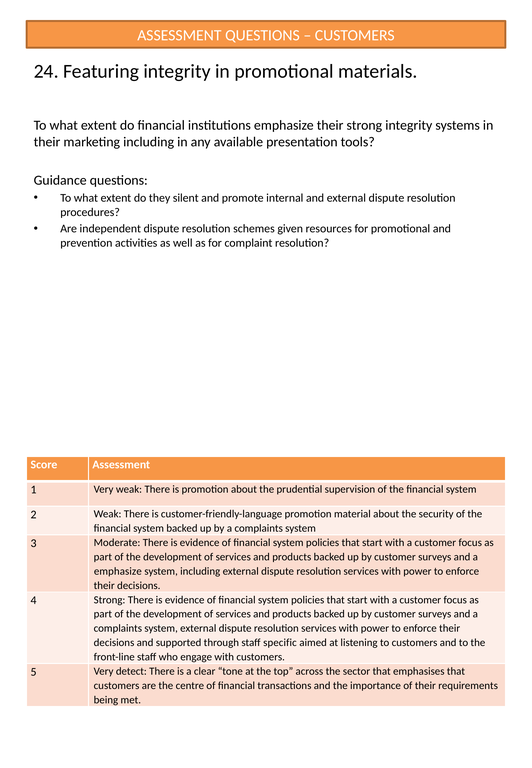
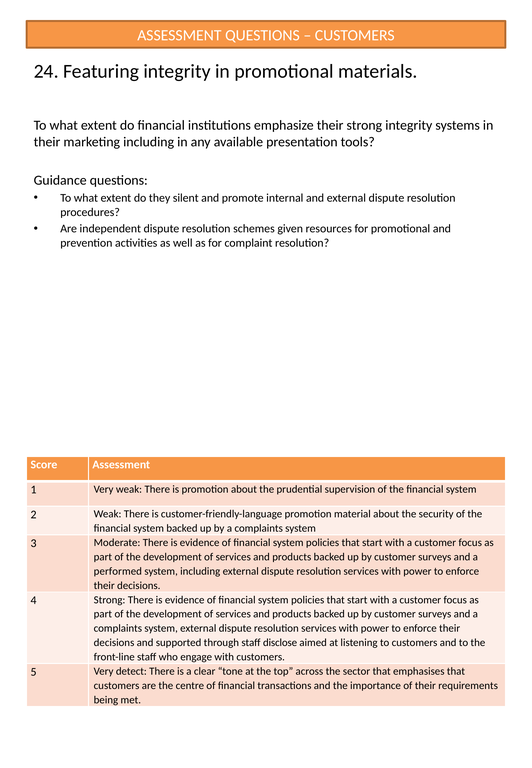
emphasize: emphasize -> performed (118, 572)
specific: specific -> disclose (280, 643)
